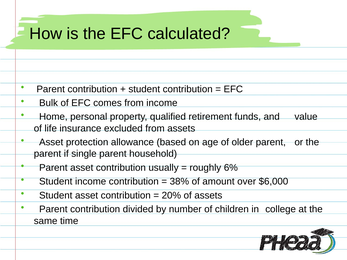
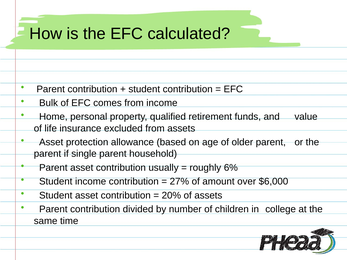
38%: 38% -> 27% (179, 182)
